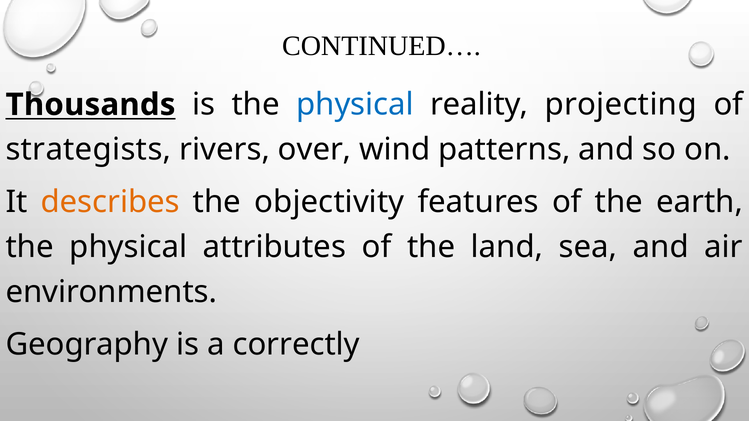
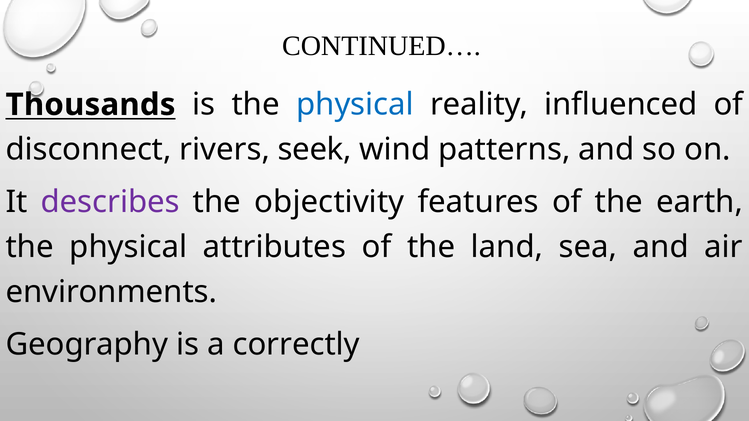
projecting: projecting -> inﬂuenced (621, 105)
strategists: strategists -> disconnect (89, 150)
over: over -> seek (315, 150)
describes colour: orange -> purple (110, 202)
